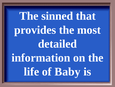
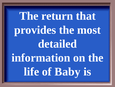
sinned: sinned -> return (57, 16)
